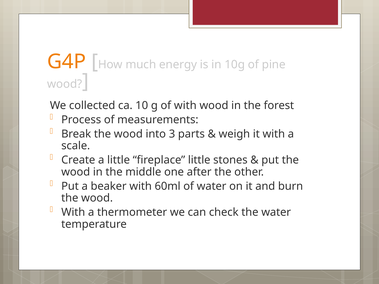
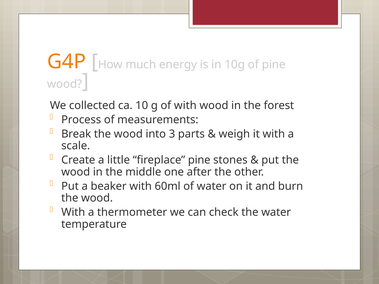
fireplace little: little -> pine (199, 160)
